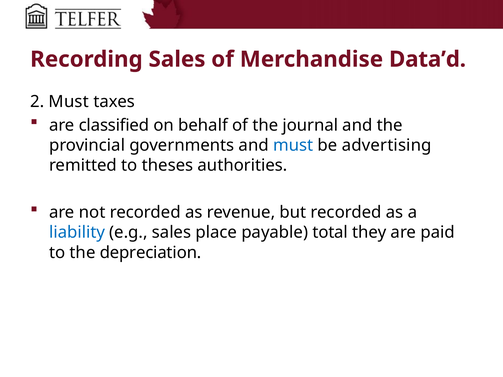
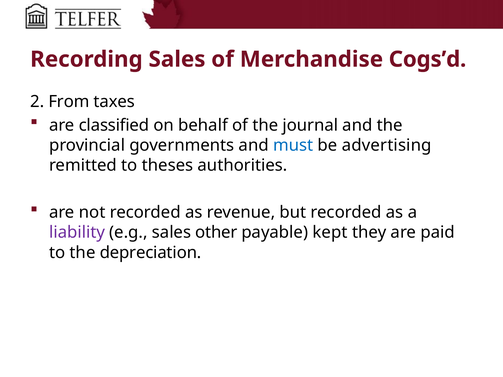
Data’d: Data’d -> Cogs’d (427, 59)
2 Must: Must -> From (69, 102)
liability colour: blue -> purple (77, 233)
place: place -> other (216, 233)
total: total -> kept (330, 233)
